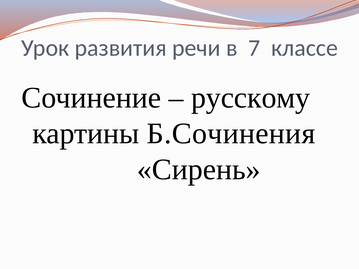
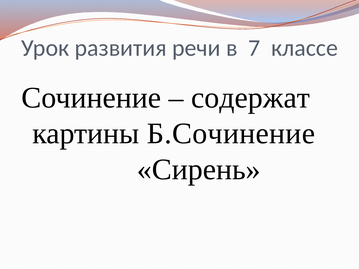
русскому: русскому -> содержат (251, 98)
Б.Сочинения: Б.Сочинения -> Б.Сочинение (231, 134)
